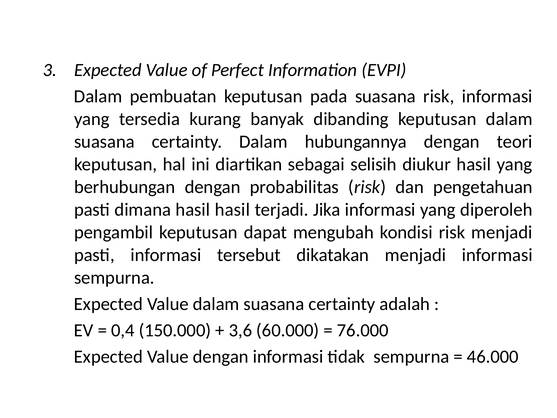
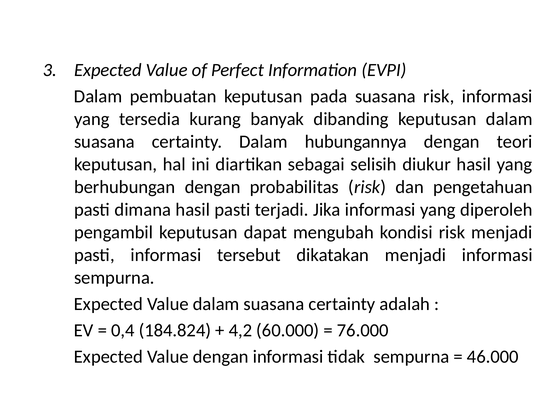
hasil hasil: hasil -> pasti (233, 210)
150.000: 150.000 -> 184.824 (175, 330)
3,6: 3,6 -> 4,2 (240, 330)
